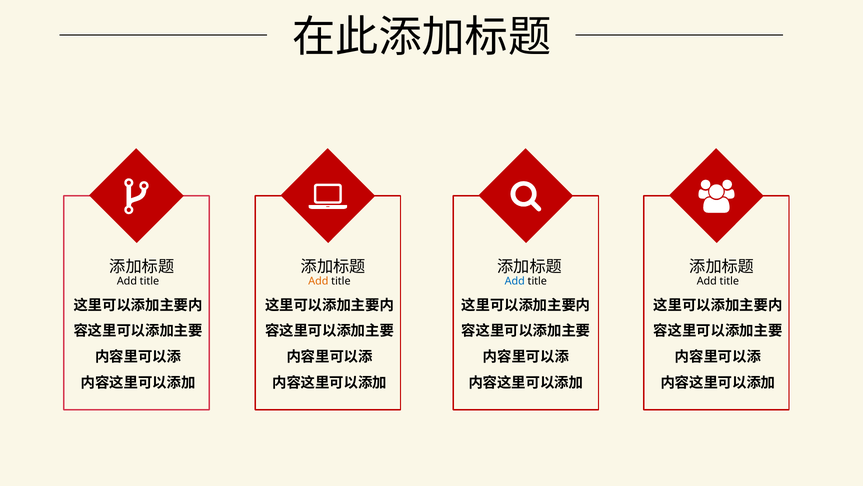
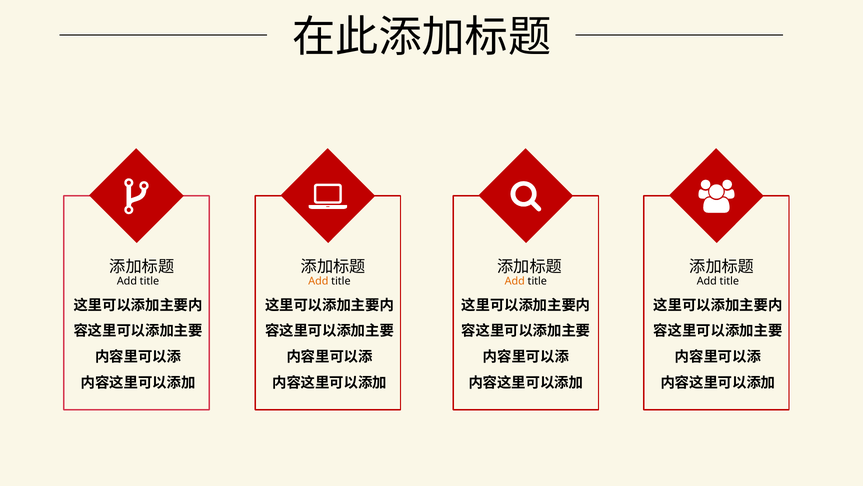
Add colour: blue -> orange (515, 281)
